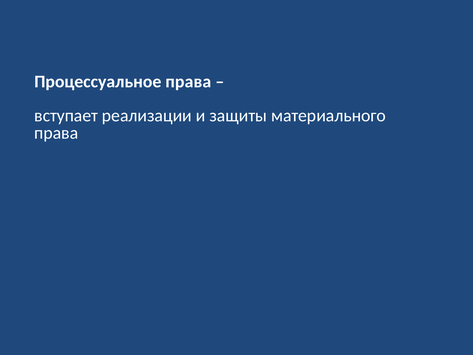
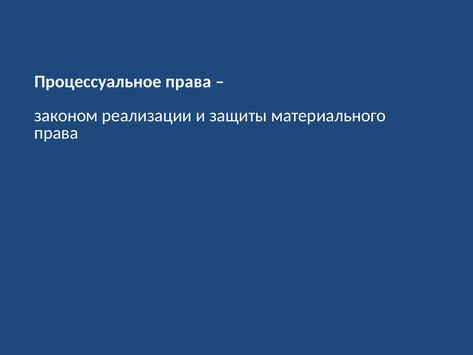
вступает: вступает -> законом (66, 116)
